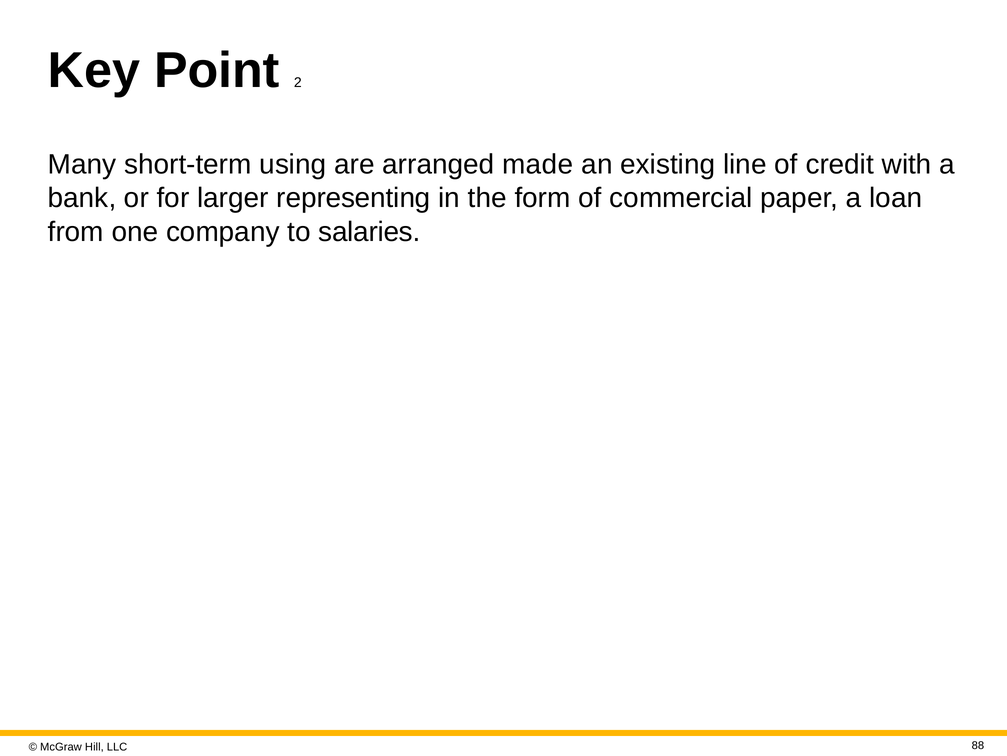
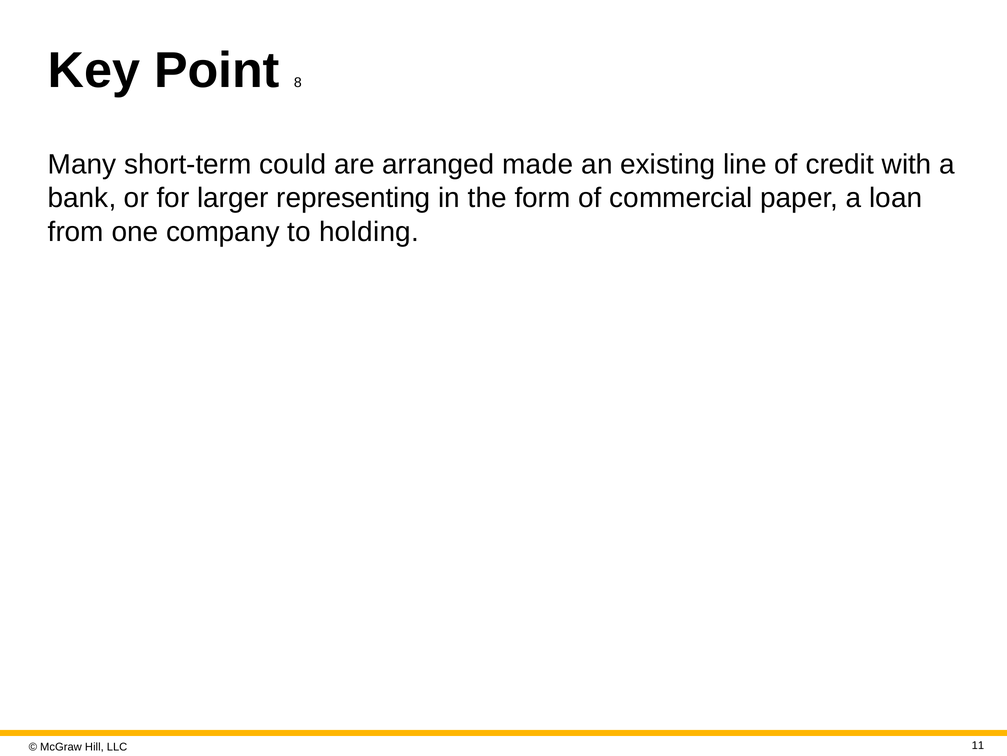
2: 2 -> 8 (298, 83)
using: using -> could (293, 164)
salaries: salaries -> holding (369, 232)
88: 88 -> 11 (978, 745)
